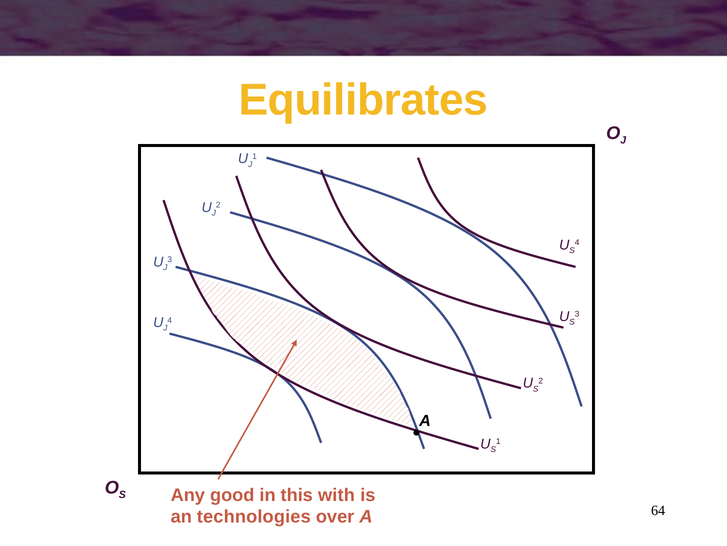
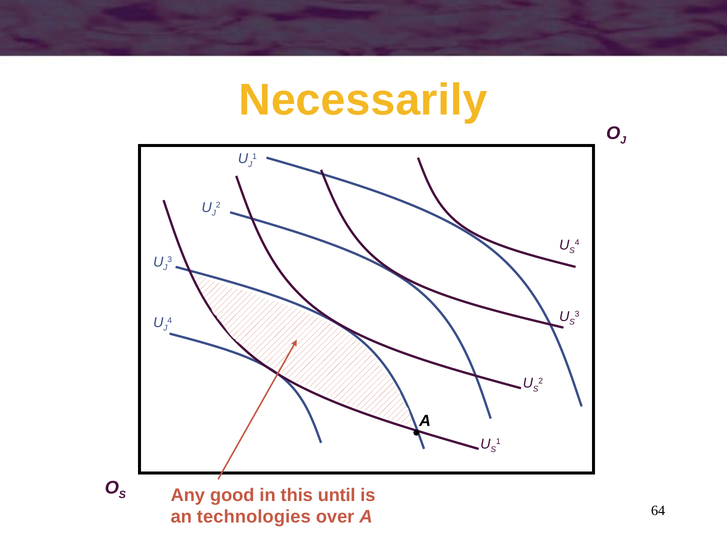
Equilibrates: Equilibrates -> Necessarily (363, 100)
with: with -> until (337, 494)
